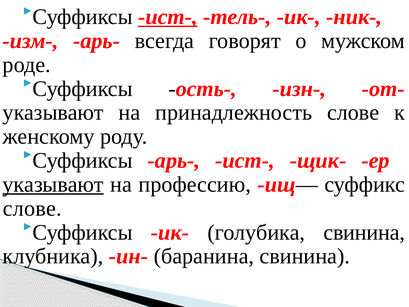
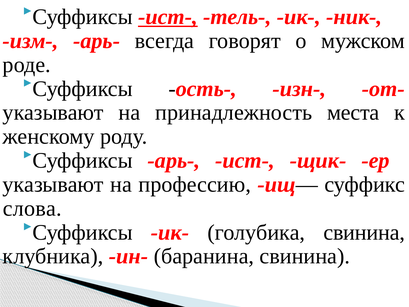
принадлежность слове: слове -> места (353, 113)
указывают underline: present -> none (53, 184)
слове: слове -> слова (32, 208)
